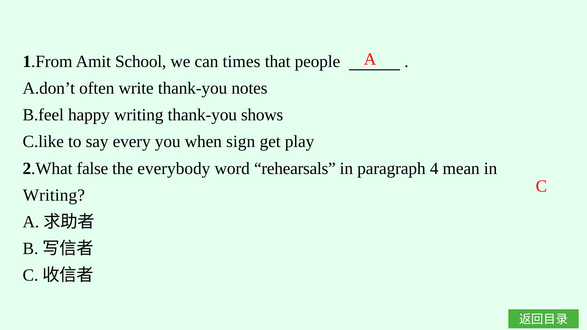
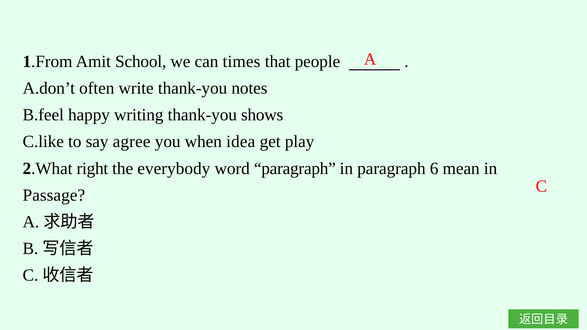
every: every -> agree (132, 142)
sign: sign -> idea (241, 142)
false: false -> right (92, 168)
word rehearsals: rehearsals -> paragraph (295, 168)
4: 4 -> 6 (434, 168)
Writing: Writing -> Passage (54, 195)
